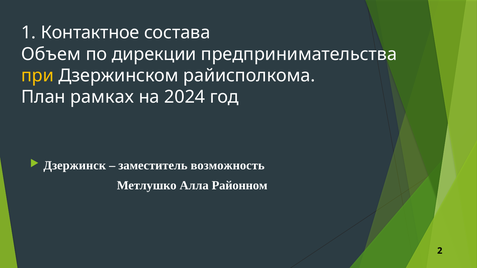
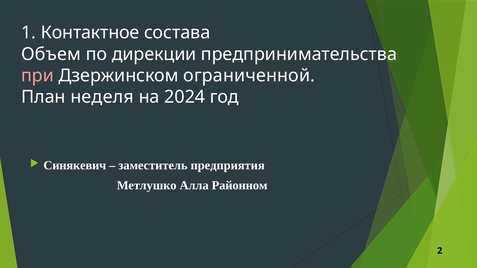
при colour: yellow -> pink (38, 76)
райисполкома: райисполкома -> ограниченной (249, 76)
рамках: рамках -> неделя (102, 97)
Дзержинск: Дзержинск -> Синякевич (75, 166)
возможность: возможность -> предприятия (228, 166)
